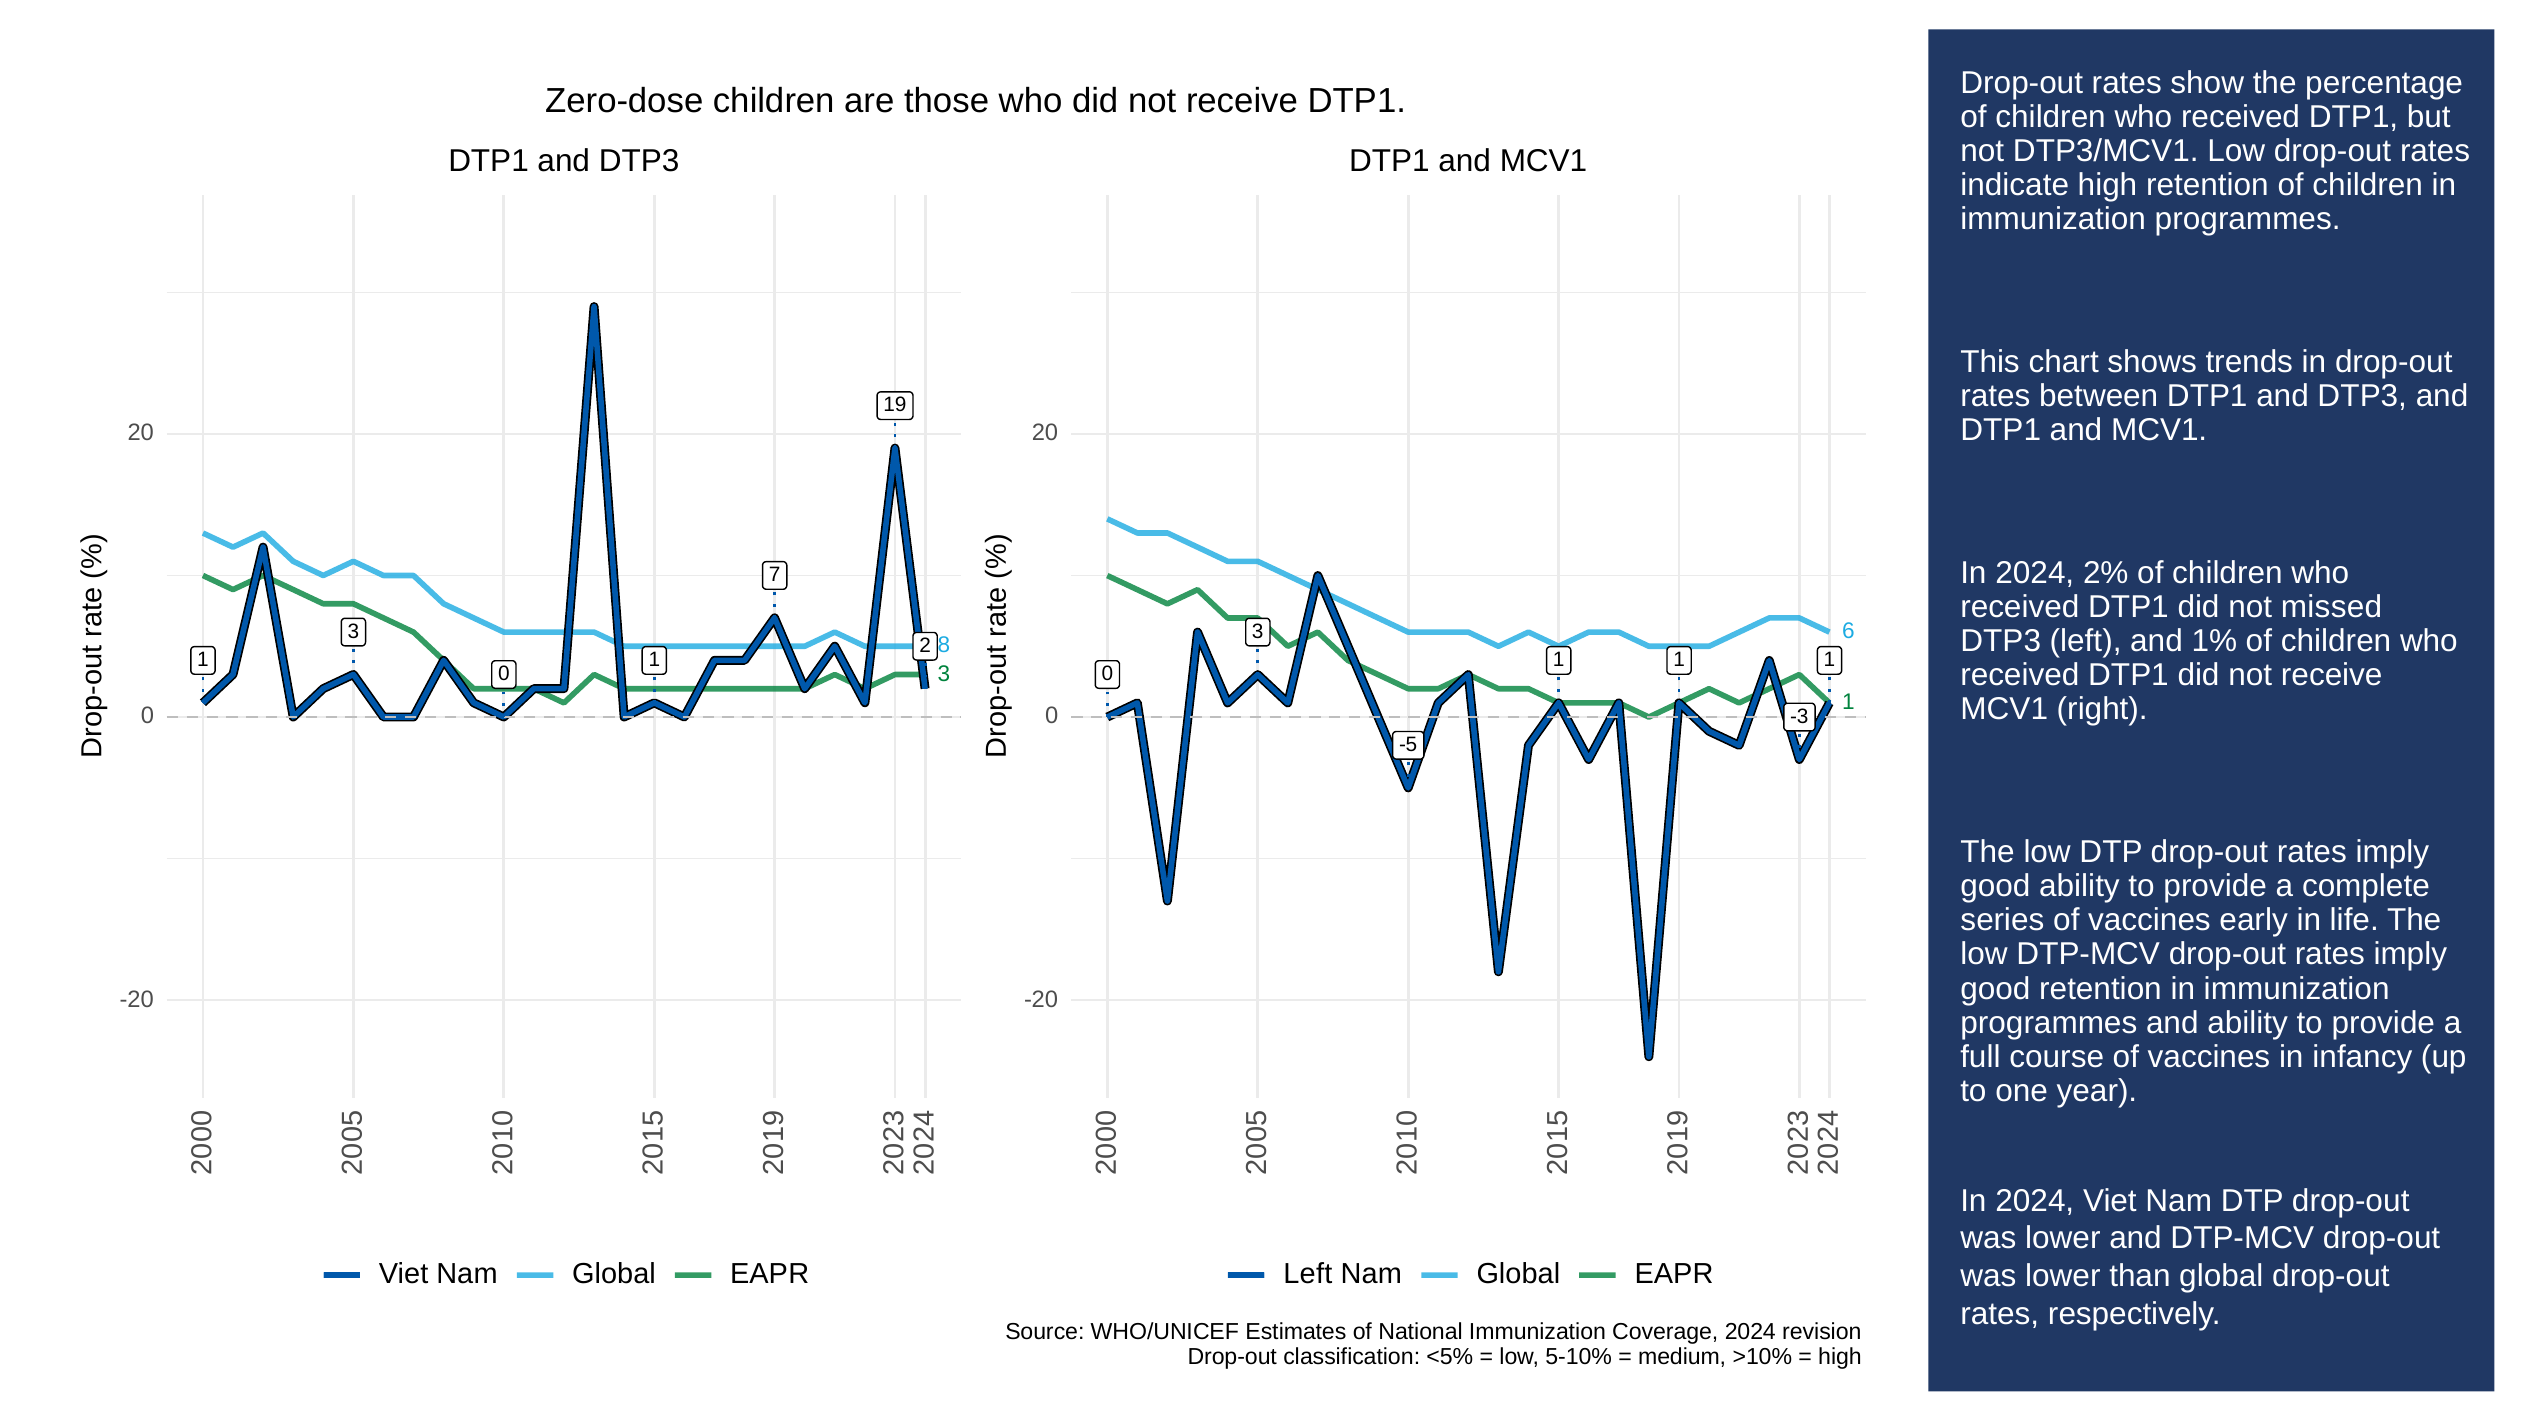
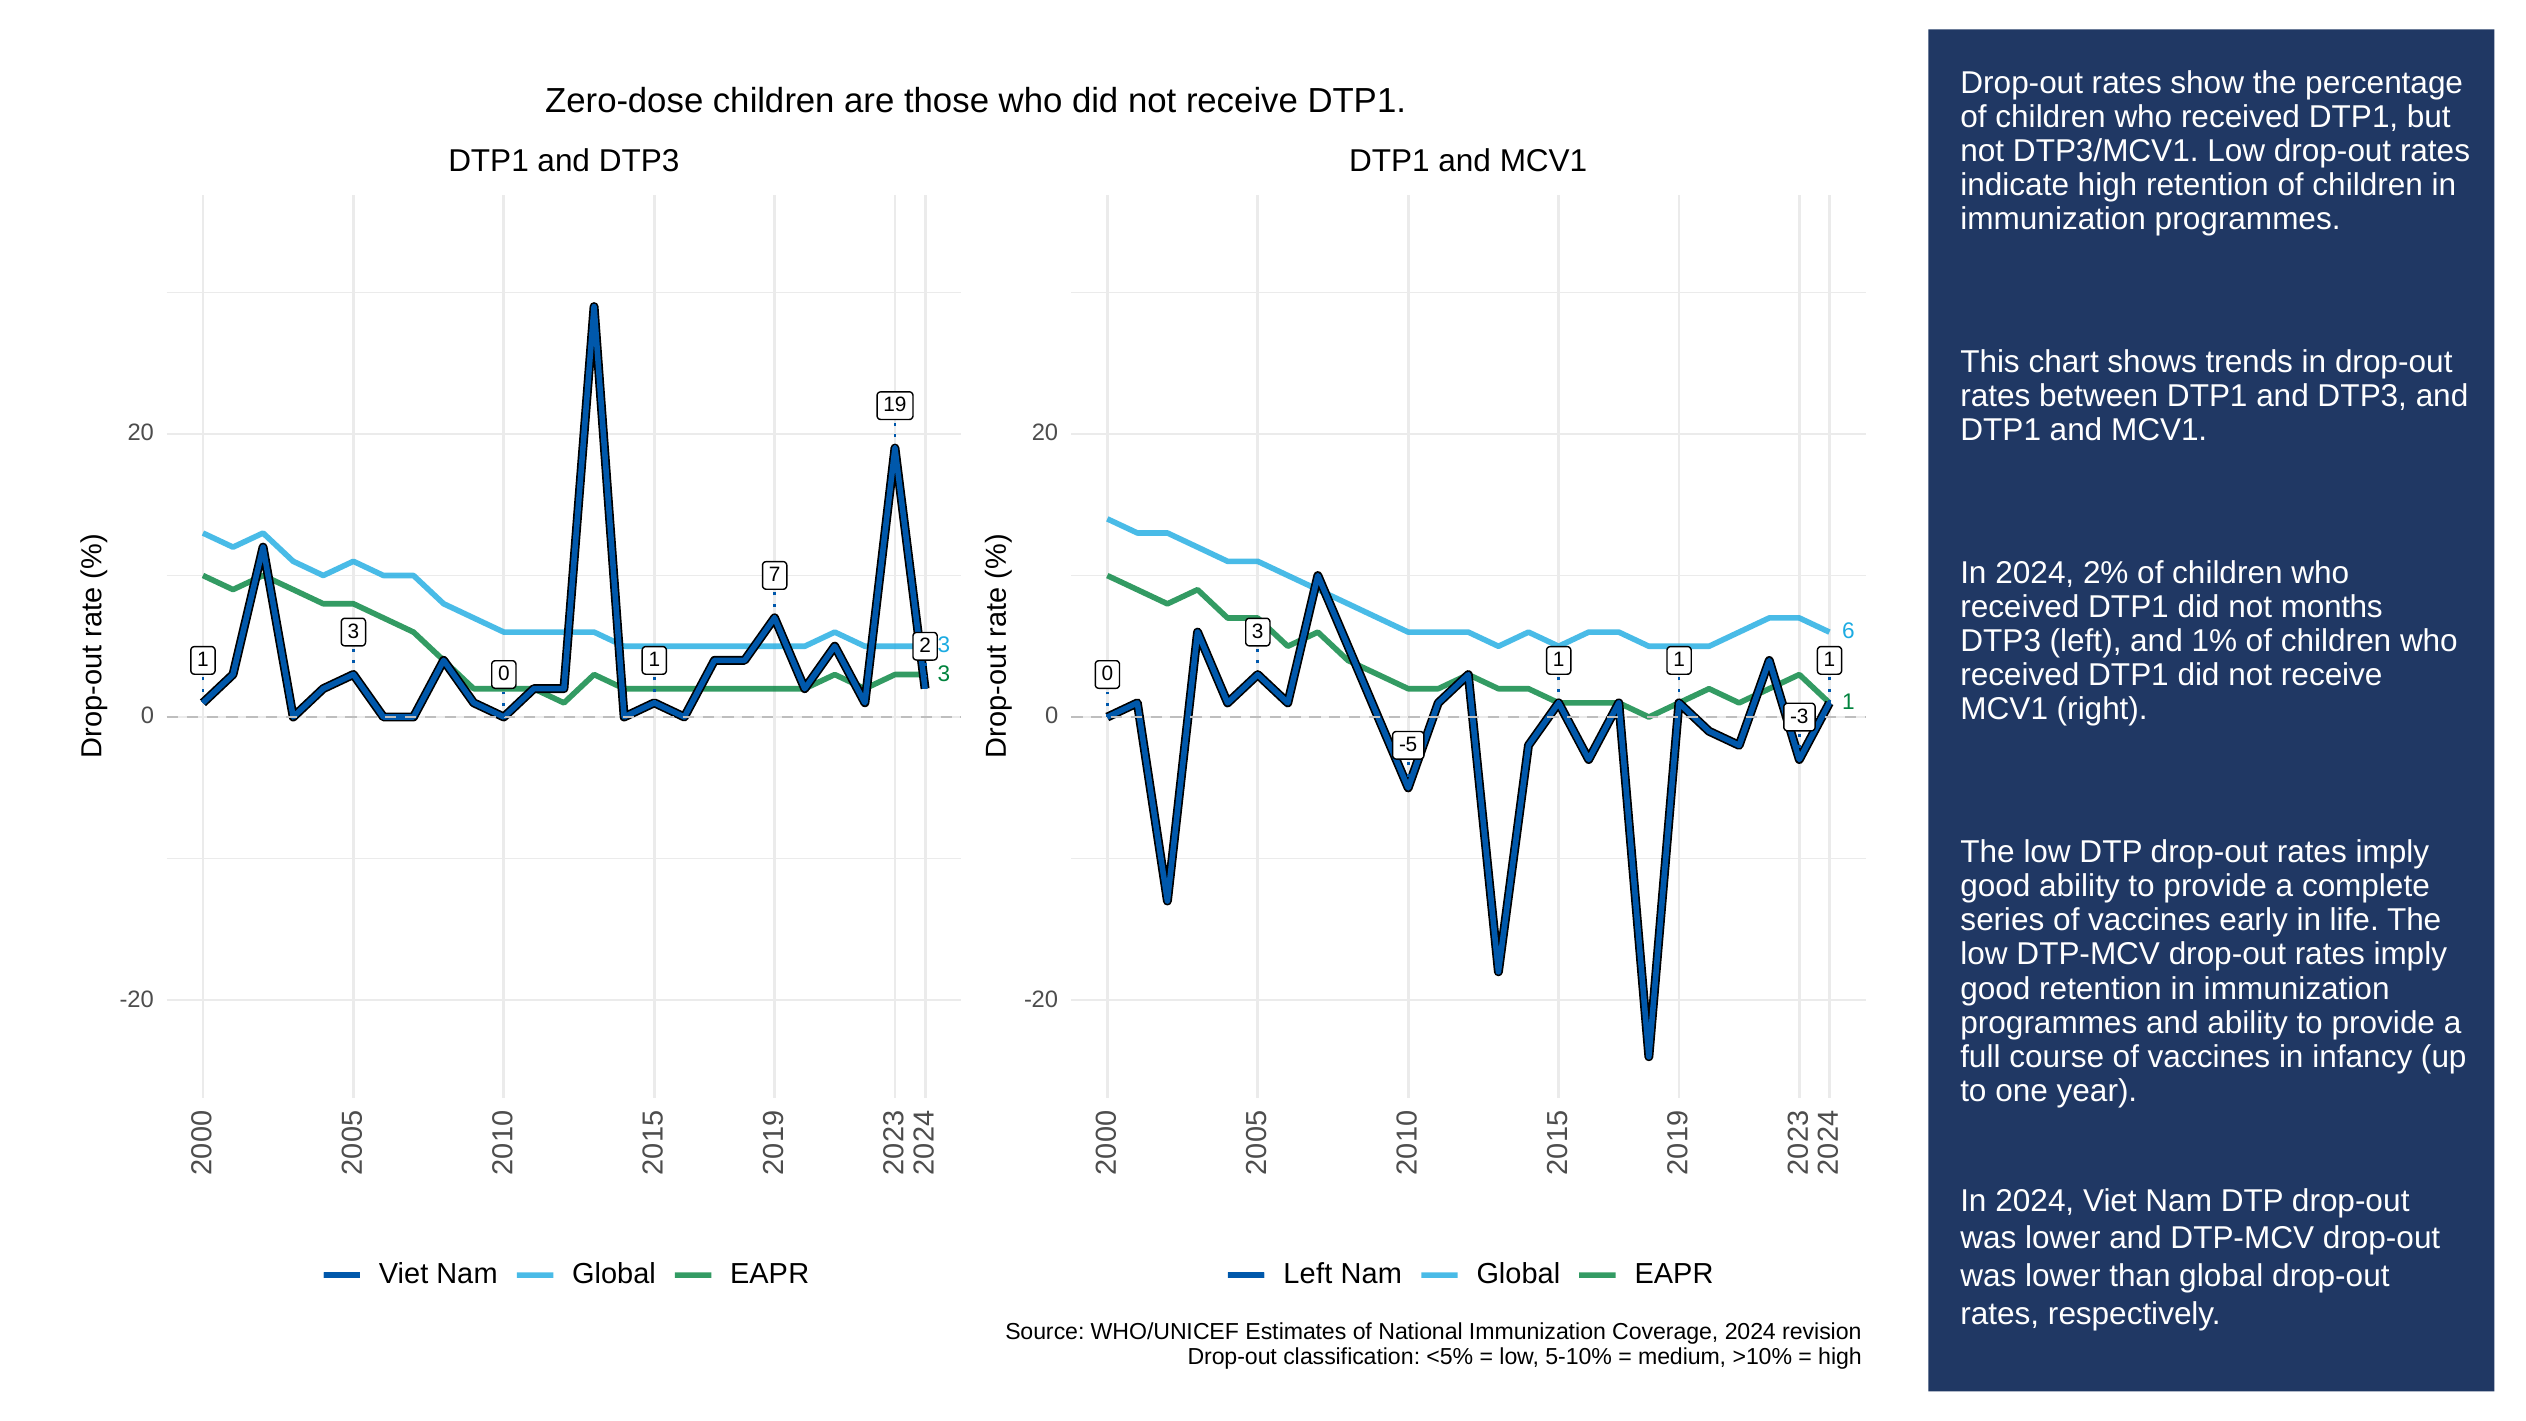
missed: missed -> months (2332, 607)
8: 8 -> 3 (944, 645)
